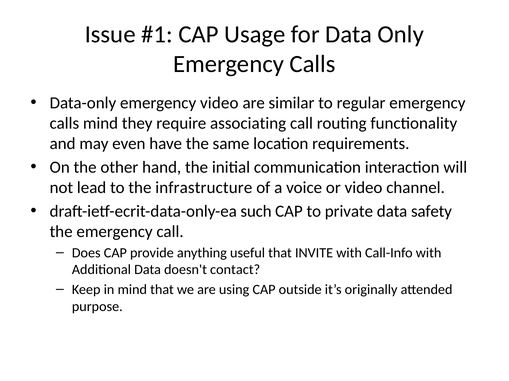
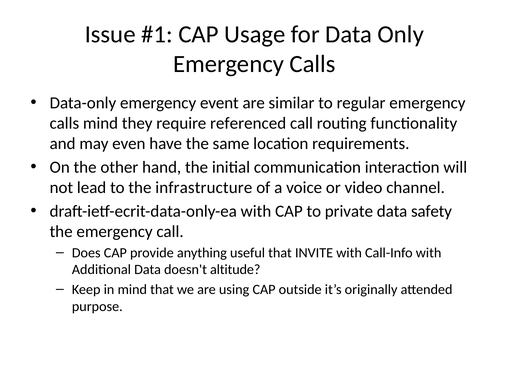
emergency video: video -> event (219, 103)
associating: associating -> referenced (248, 123)
draft-ietf-ecrit-data-only-ea such: such -> with (256, 212)
contact: contact -> altitude (235, 270)
